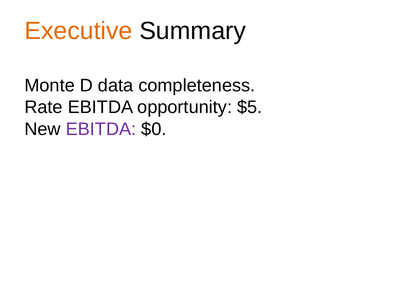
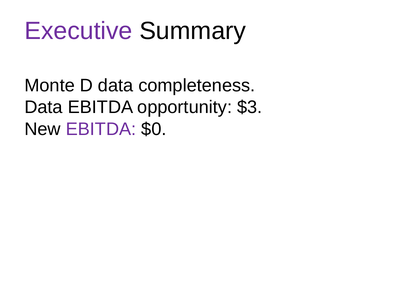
Executive colour: orange -> purple (78, 31)
Rate: Rate -> Data (44, 107)
$5: $5 -> $3 (250, 107)
